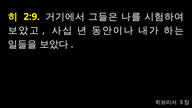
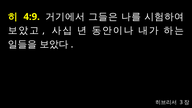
2:9: 2:9 -> 4:9 (32, 17)
